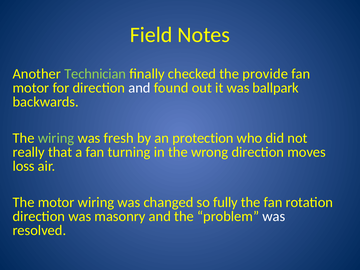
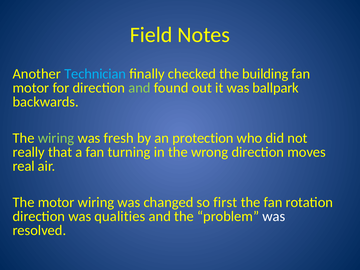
Technician colour: light green -> light blue (95, 74)
provide: provide -> building (265, 74)
and colour: white -> light green (139, 88)
loss: loss -> real (24, 166)
fully: fully -> first (225, 202)
masonry: masonry -> qualities (120, 216)
